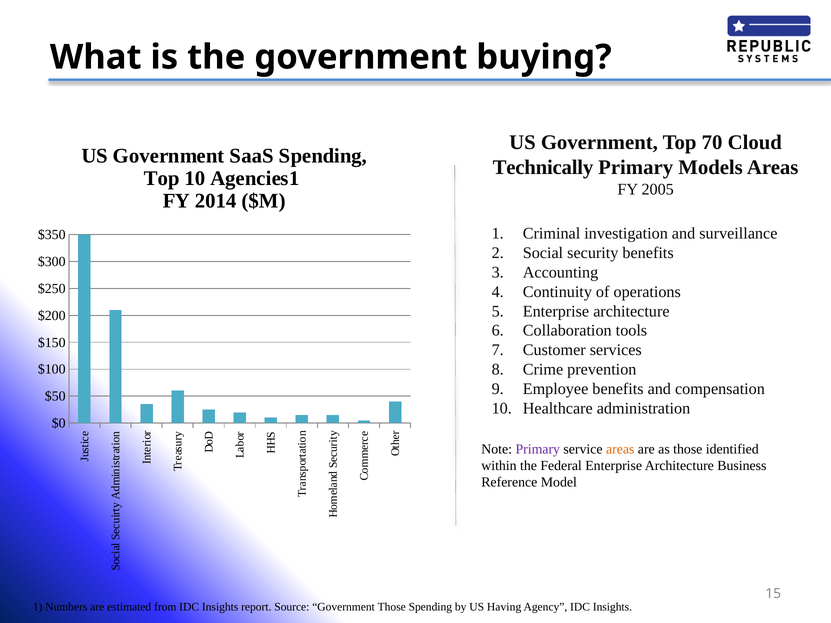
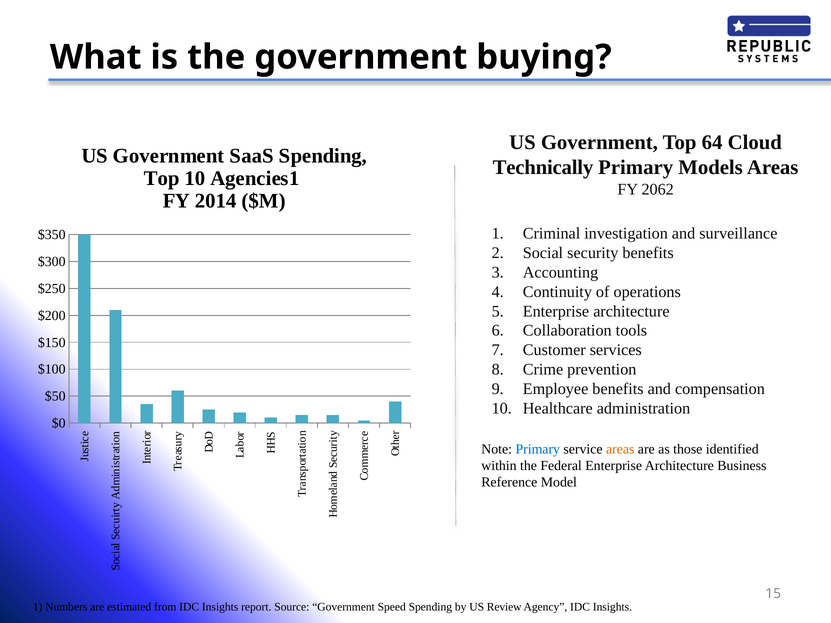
70: 70 -> 64 (712, 143)
2005: 2005 -> 2062 (658, 189)
Primary colour: purple -> blue (538, 449)
Government Those: Those -> Speed (392, 607)
Having: Having -> Review (504, 607)
